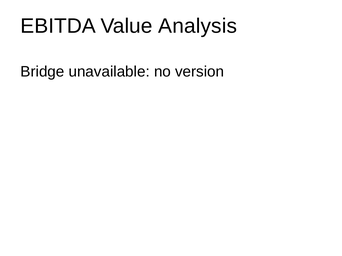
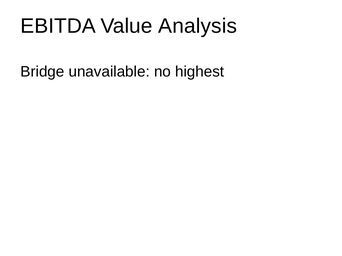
version: version -> highest (200, 72)
